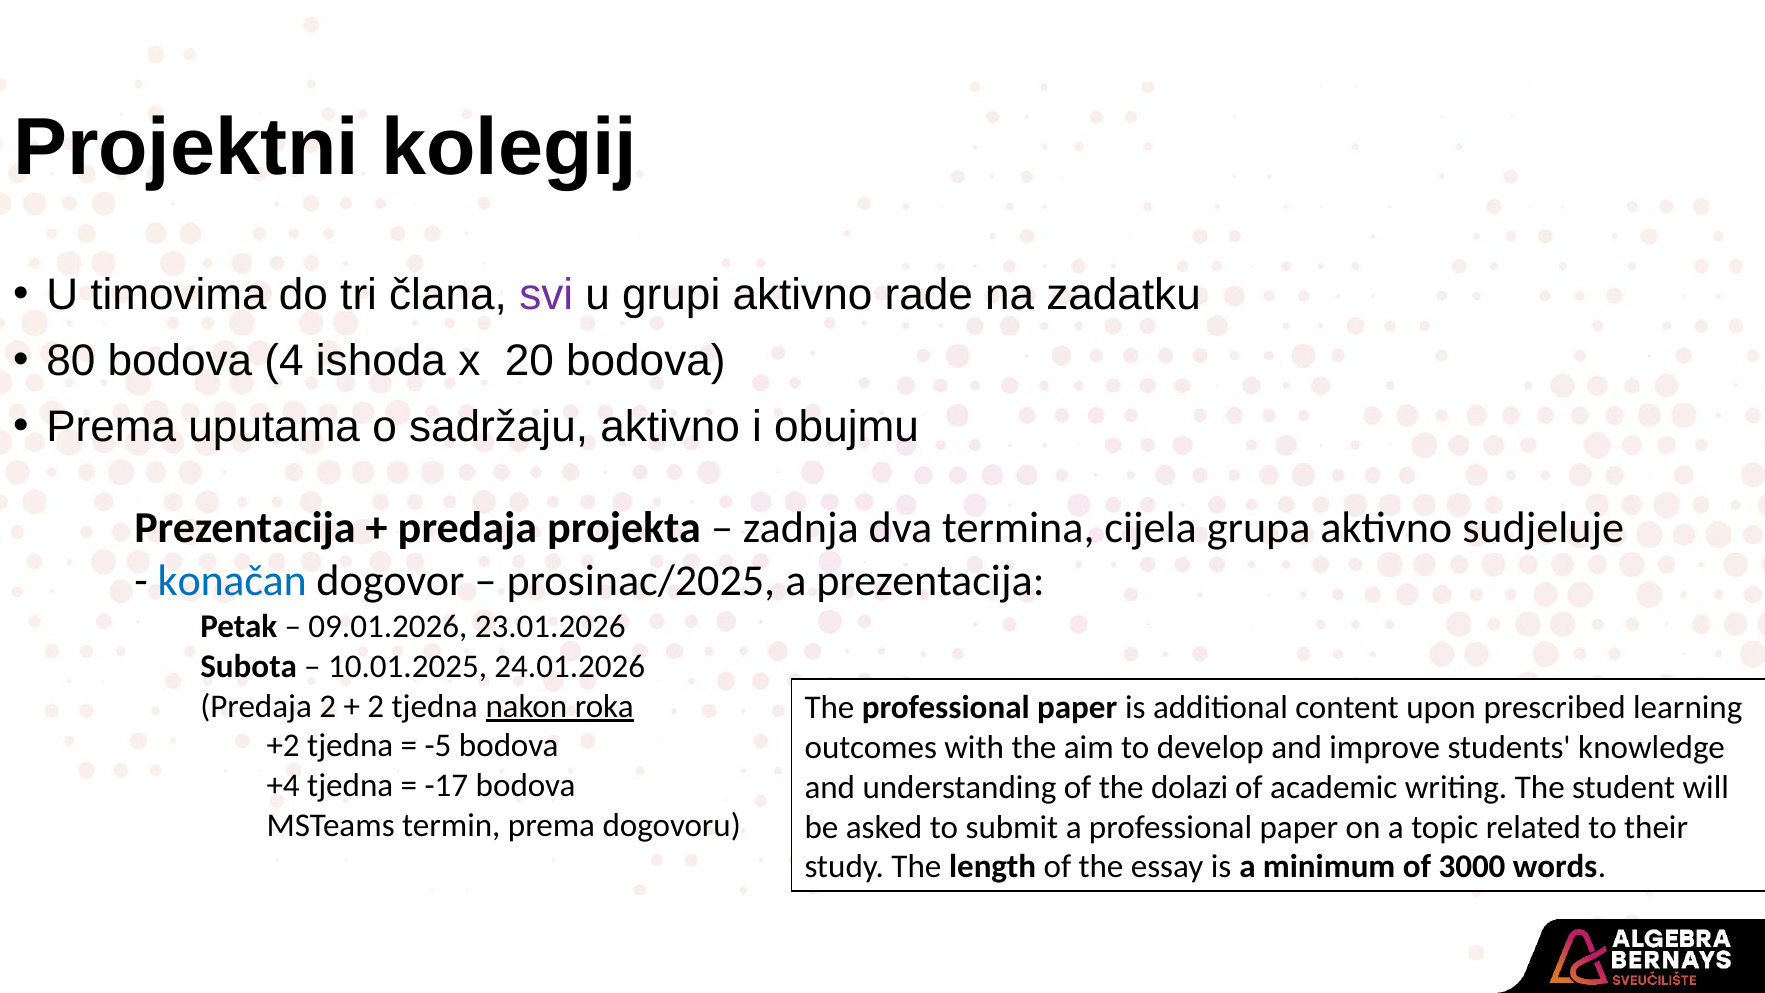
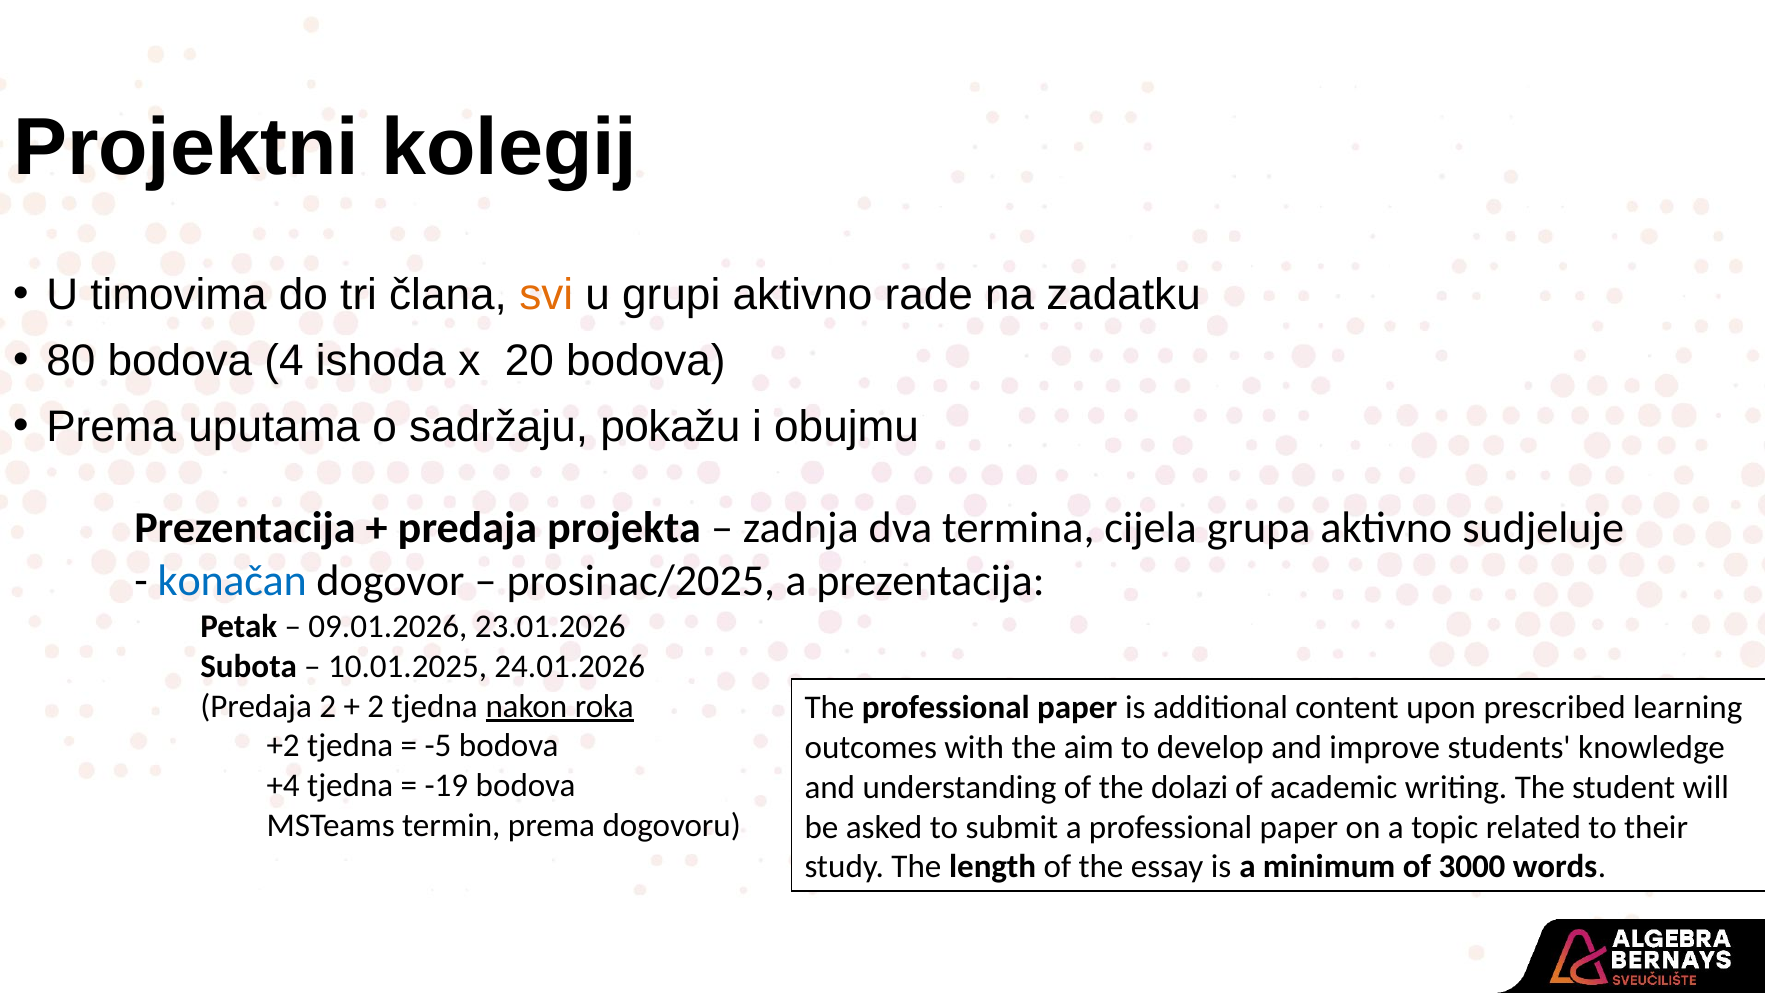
svi colour: purple -> orange (546, 294)
sadržaju aktivno: aktivno -> pokažu (670, 427)
-17: -17 -> -19 (446, 785)
